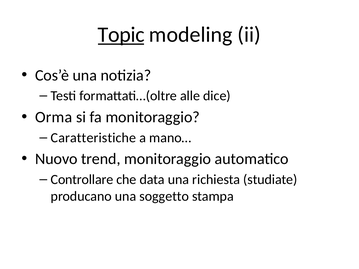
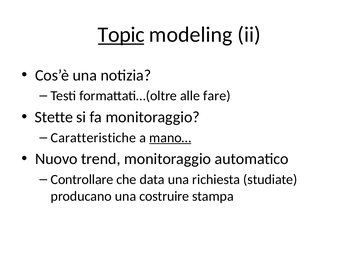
dice: dice -> fare (217, 96)
Orma: Orma -> Stette (54, 117)
mano… underline: none -> present (170, 138)
soggetto: soggetto -> costruire (164, 197)
